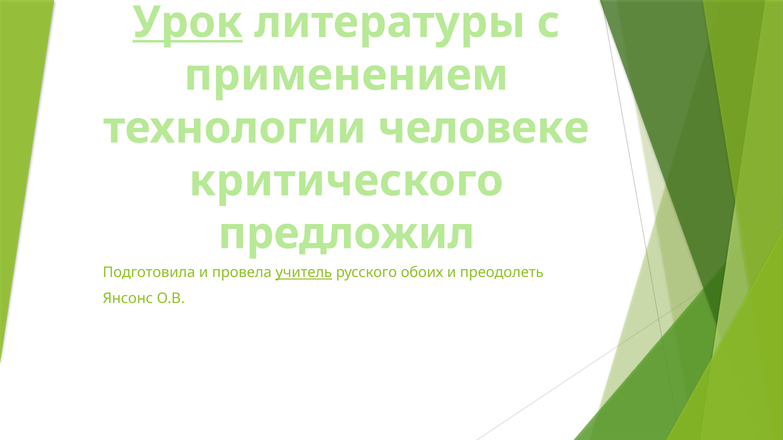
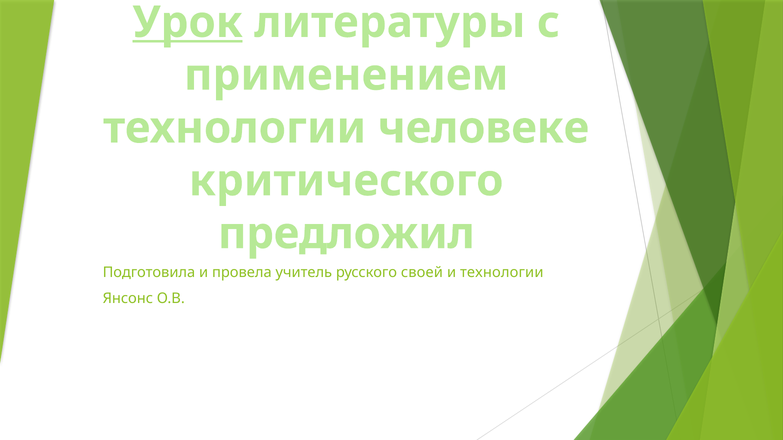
учитель underline: present -> none (304, 273)
обоих: обоих -> своей (422, 273)
и преодолеть: преодолеть -> технологии (502, 273)
